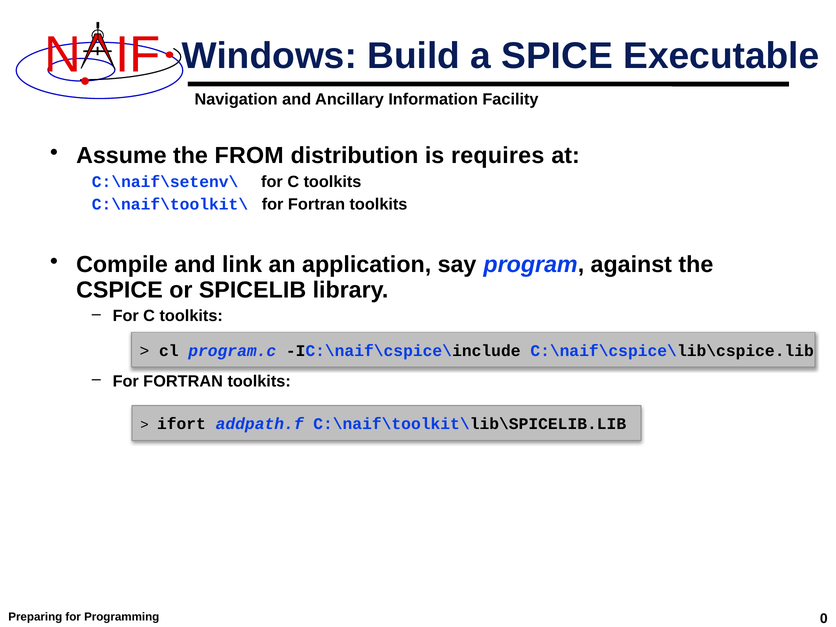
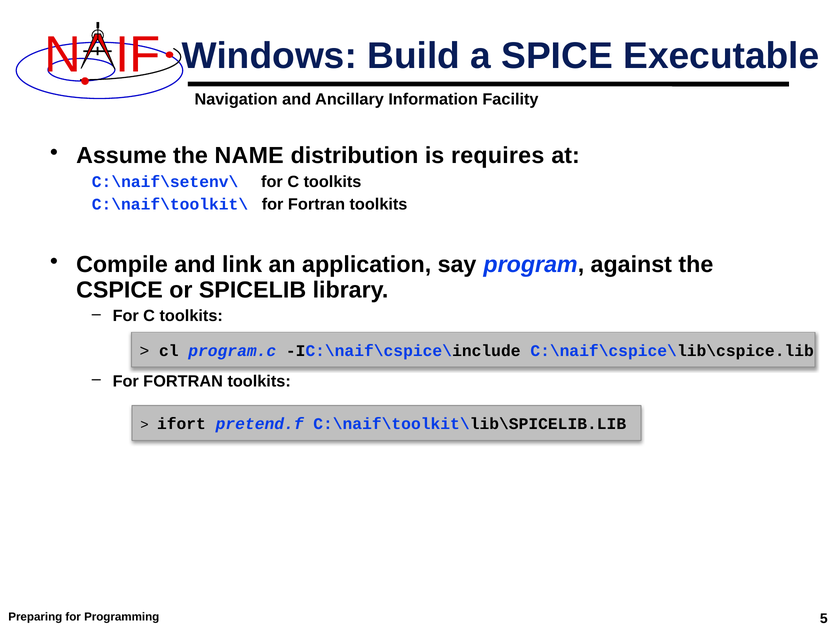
FROM: FROM -> NAME (249, 156)
addpath.f: addpath.f -> pretend.f (260, 424)
0: 0 -> 5 (824, 618)
